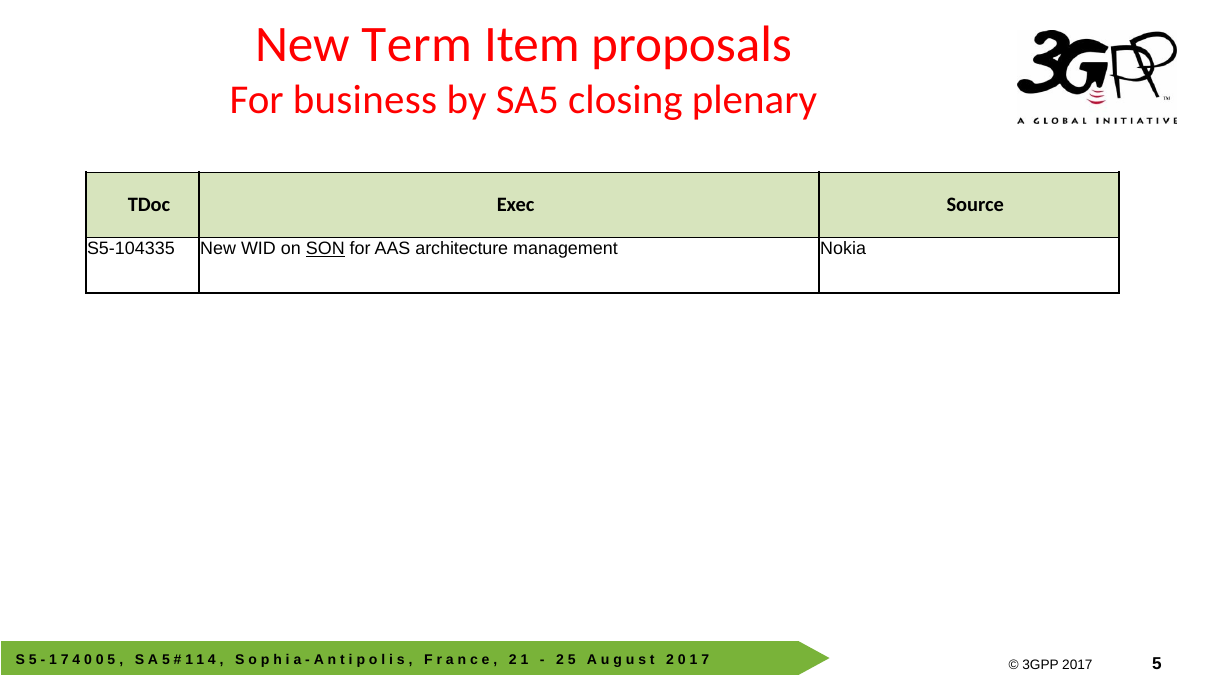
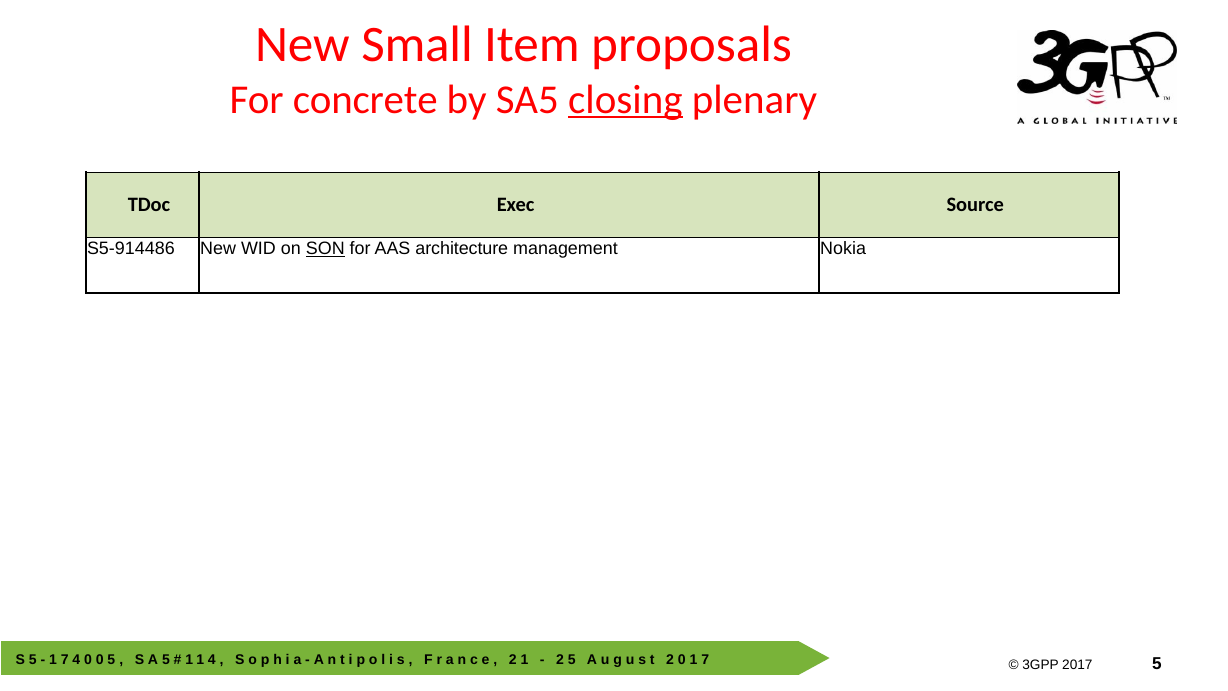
Term: Term -> Small (417, 45)
business: business -> concrete (365, 100)
closing underline: none -> present (625, 100)
S5‑104335: S5‑104335 -> S5‑914486 (131, 249)
